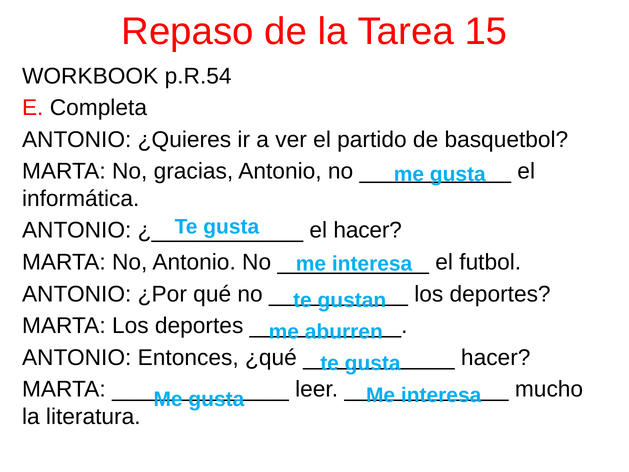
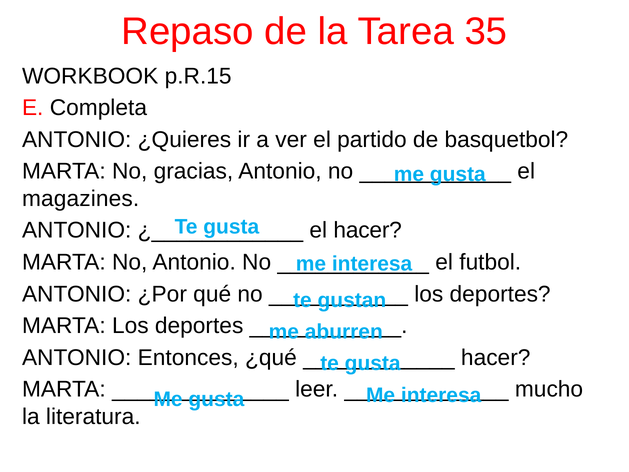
15: 15 -> 35 (486, 32)
p.R.54: p.R.54 -> p.R.15 (198, 76)
informática: informática -> magazines (81, 199)
